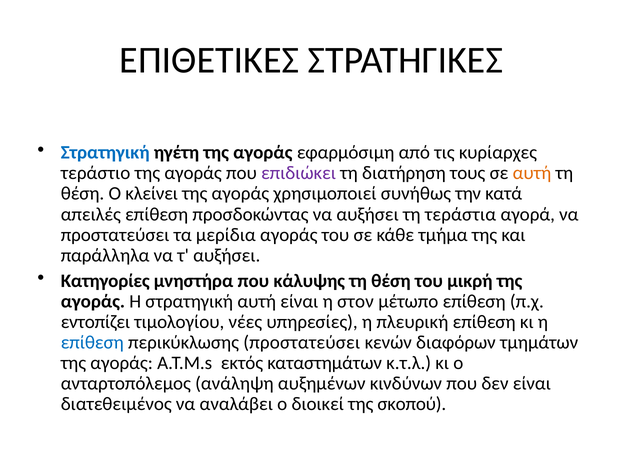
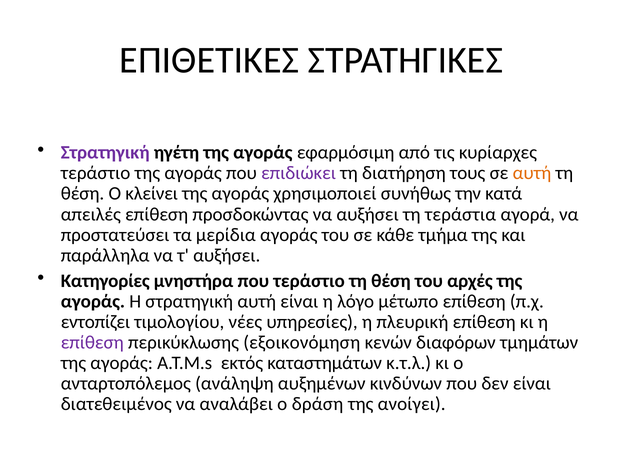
Στρατηγική colour: blue -> purple (105, 153)
που κάλυψης: κάλυψης -> τεράστιο (309, 281)
μικρή: μικρή -> αρχές (470, 281)
στον: στον -> λόγο (356, 302)
επίθεση colour: blue -> purple (92, 343)
περικύκλωσης προστατεύσει: προστατεύσει -> εξοικονόμηση (302, 343)
διοικεί: διοικεί -> δράση (318, 404)
σκοπού: σκοπού -> ανοίγει (412, 404)
